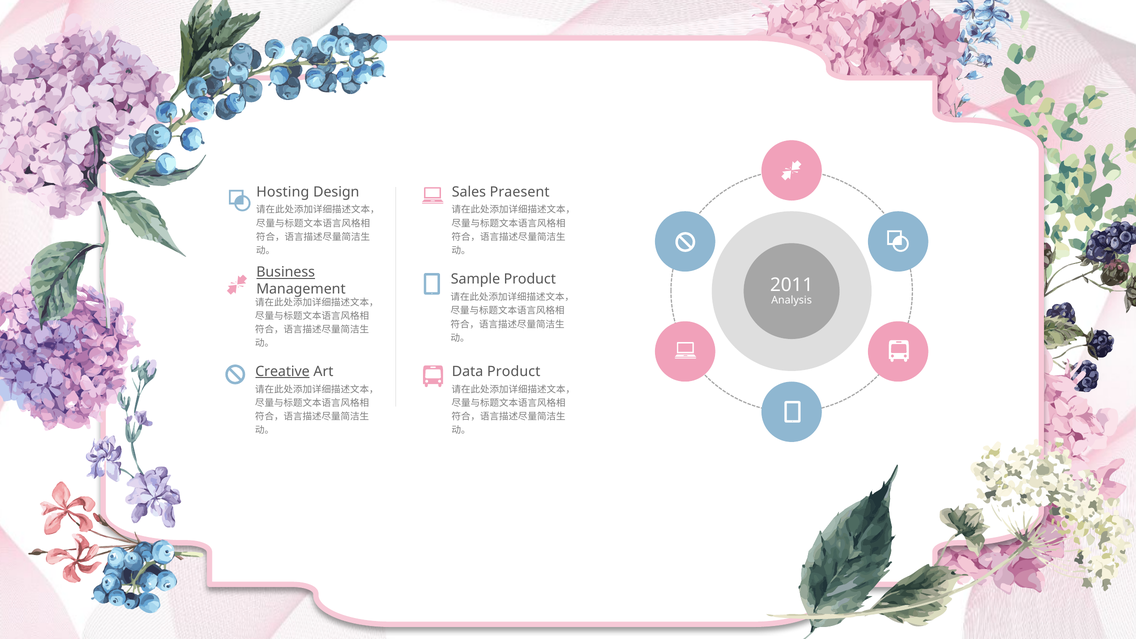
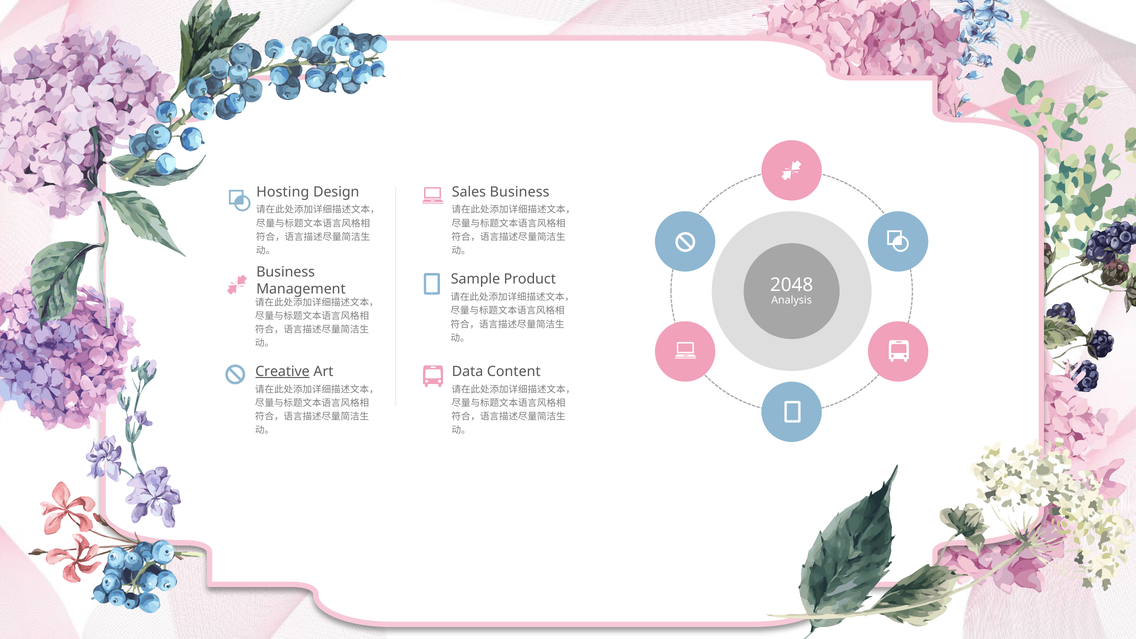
Sales Praesent: Praesent -> Business (520, 192)
Business underline: present -> none (286, 272)
2011: 2011 -> 2048 (792, 285)
Data Product: Product -> Content (514, 371)
